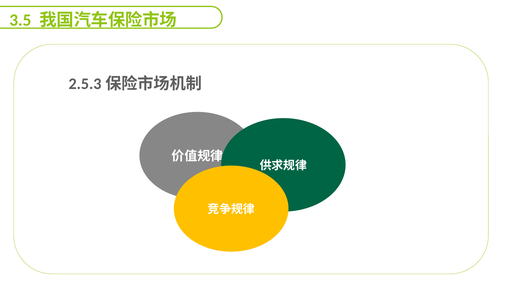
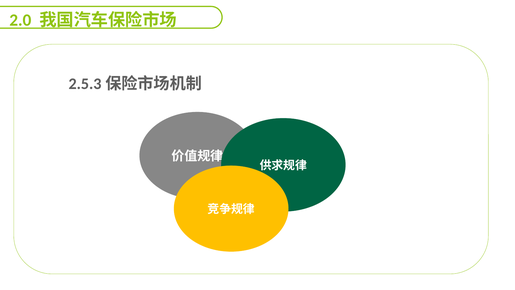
3.5: 3.5 -> 2.0 (20, 20)
